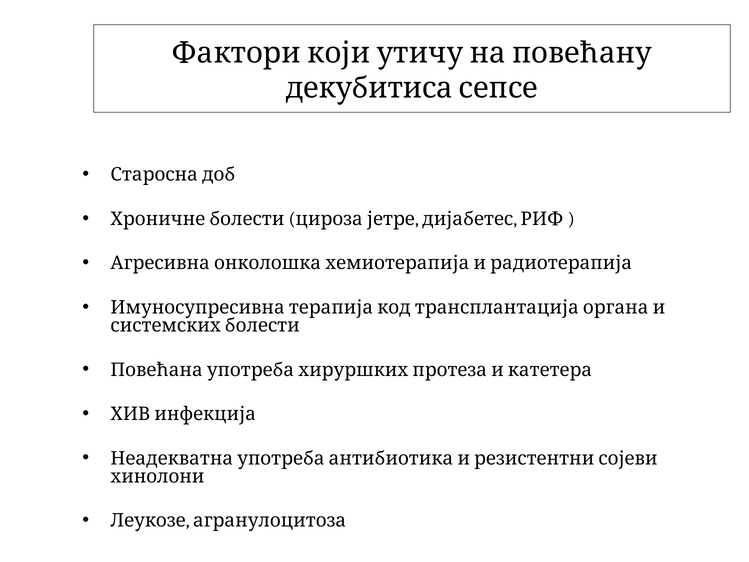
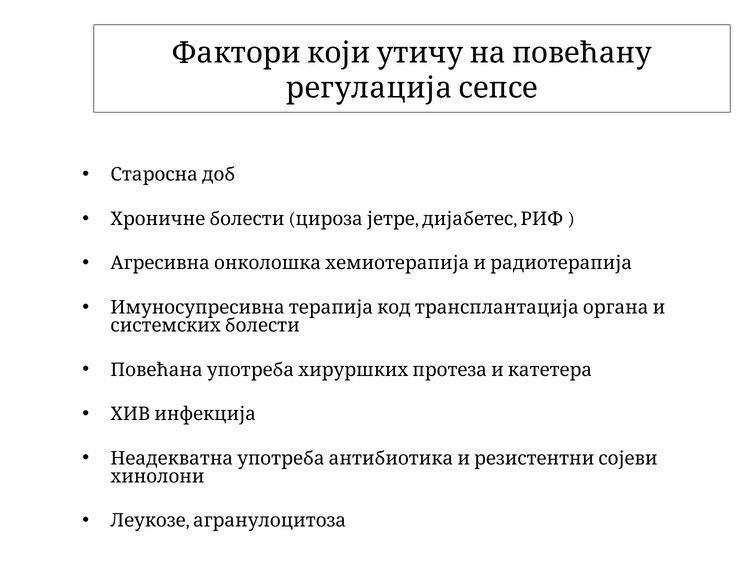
декубитиса: декубитиса -> регулација (369, 88)
